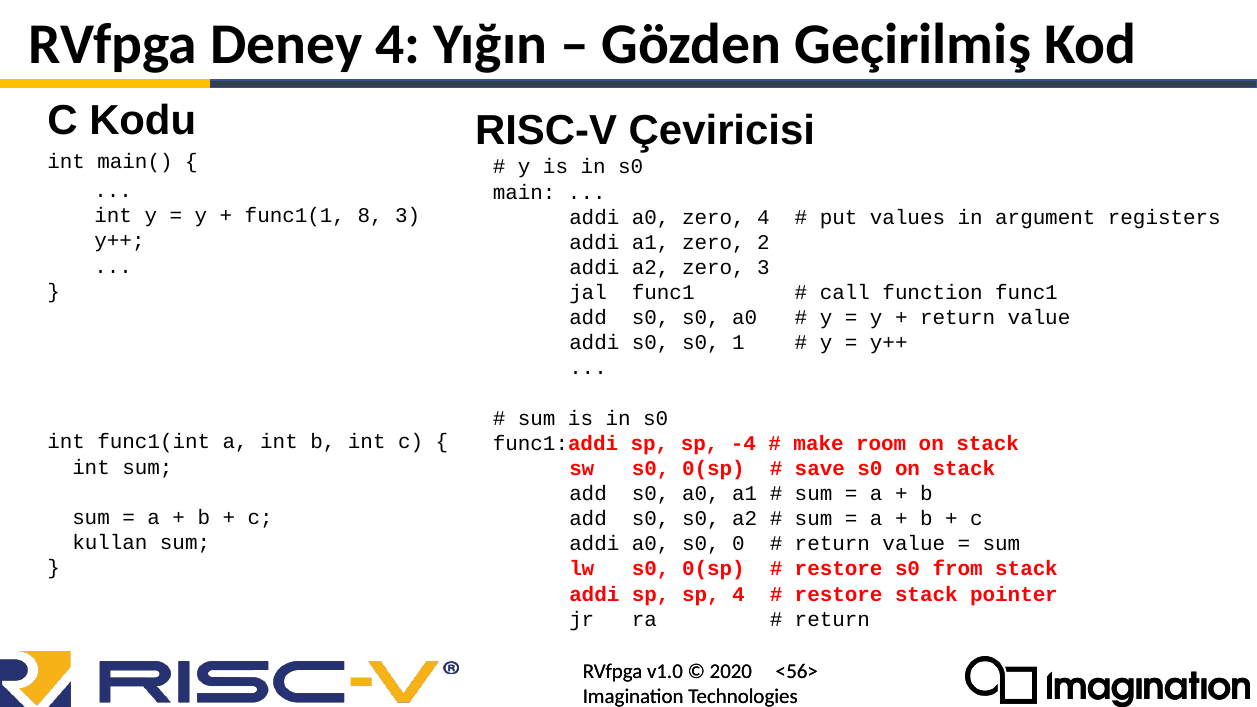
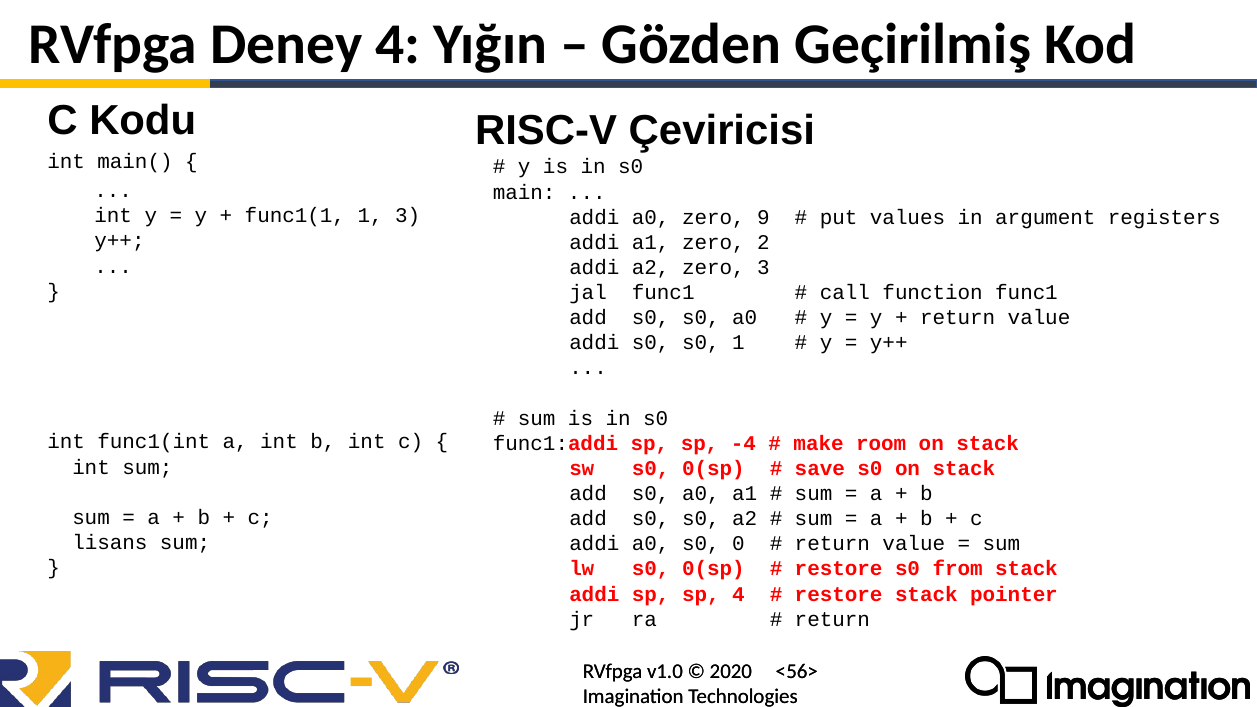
func1(1 8: 8 -> 1 (370, 216)
zero 4: 4 -> 9 (764, 217)
kullan: kullan -> lisans (110, 543)
